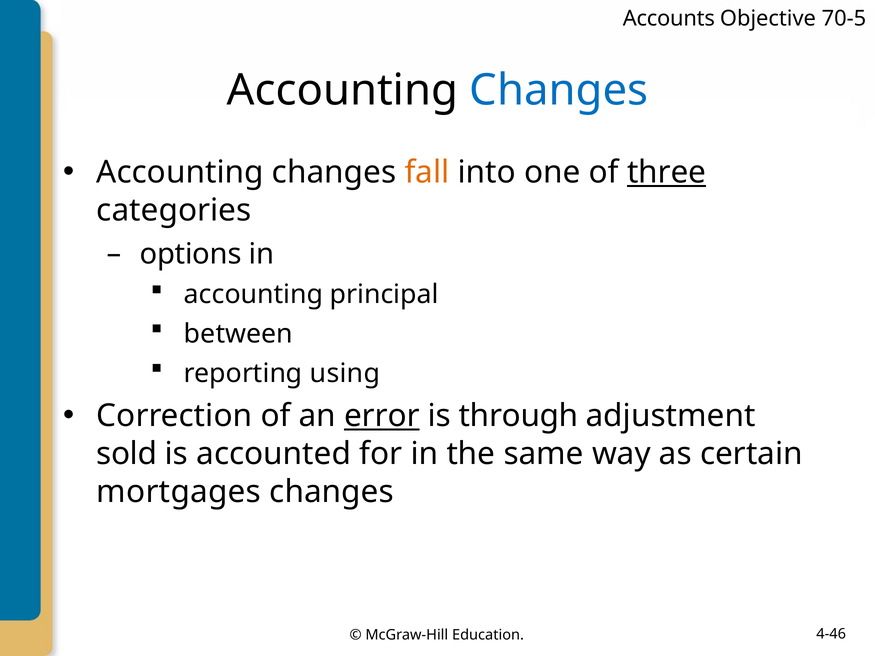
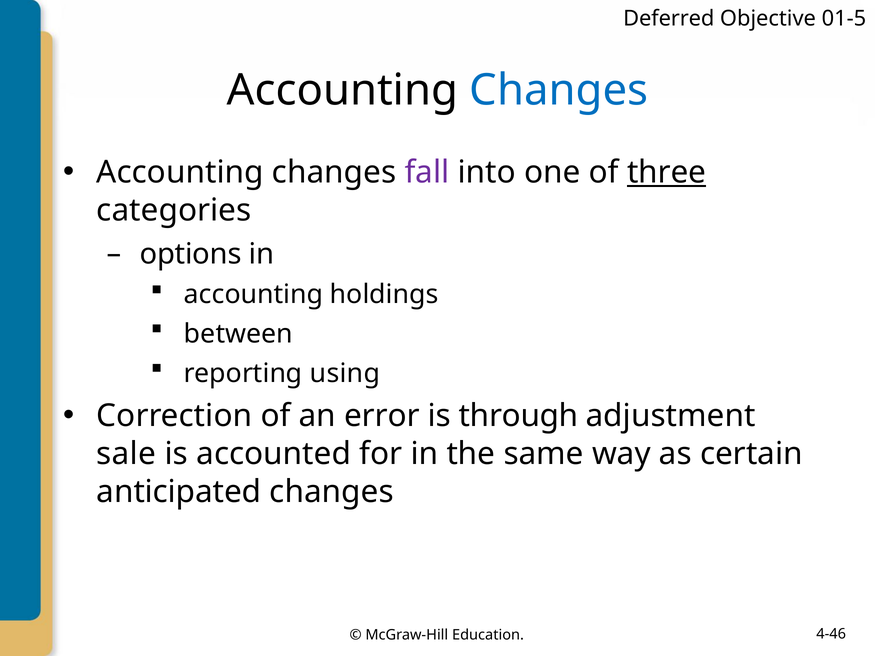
Accounts: Accounts -> Deferred (669, 19)
70-5: 70-5 -> 01-5 (844, 19)
fall colour: orange -> purple (427, 173)
principal: principal -> holdings (384, 295)
error underline: present -> none (382, 416)
sold: sold -> sale (126, 454)
mortgages: mortgages -> anticipated (179, 492)
